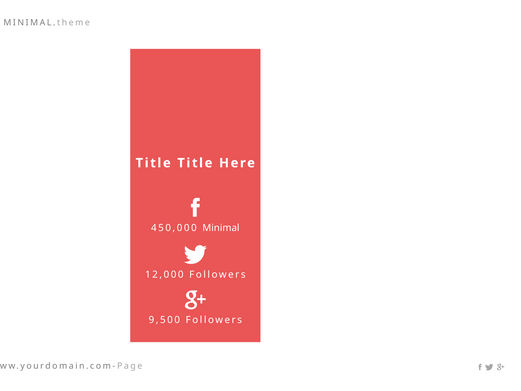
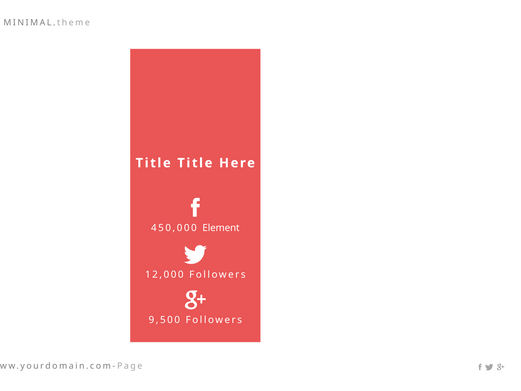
Minimal: Minimal -> Element (221, 228)
